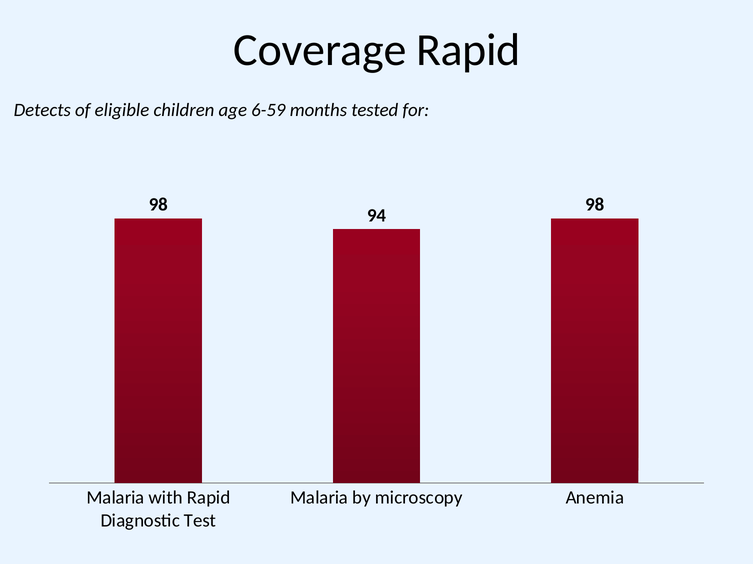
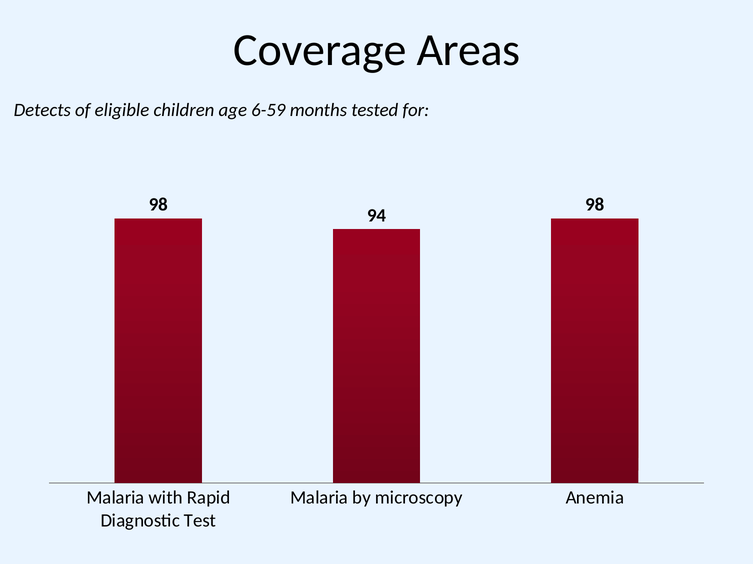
Coverage Rapid: Rapid -> Areas (468, 50)
